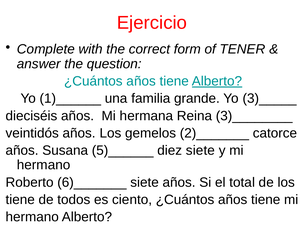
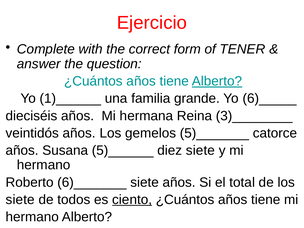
3)_____: 3)_____ -> 6)_____ (270, 98)
2)_______: 2)_______ -> 5)_______ (214, 133)
tiene: tiene -> siete (20, 200)
ciento underline: none -> present (132, 200)
